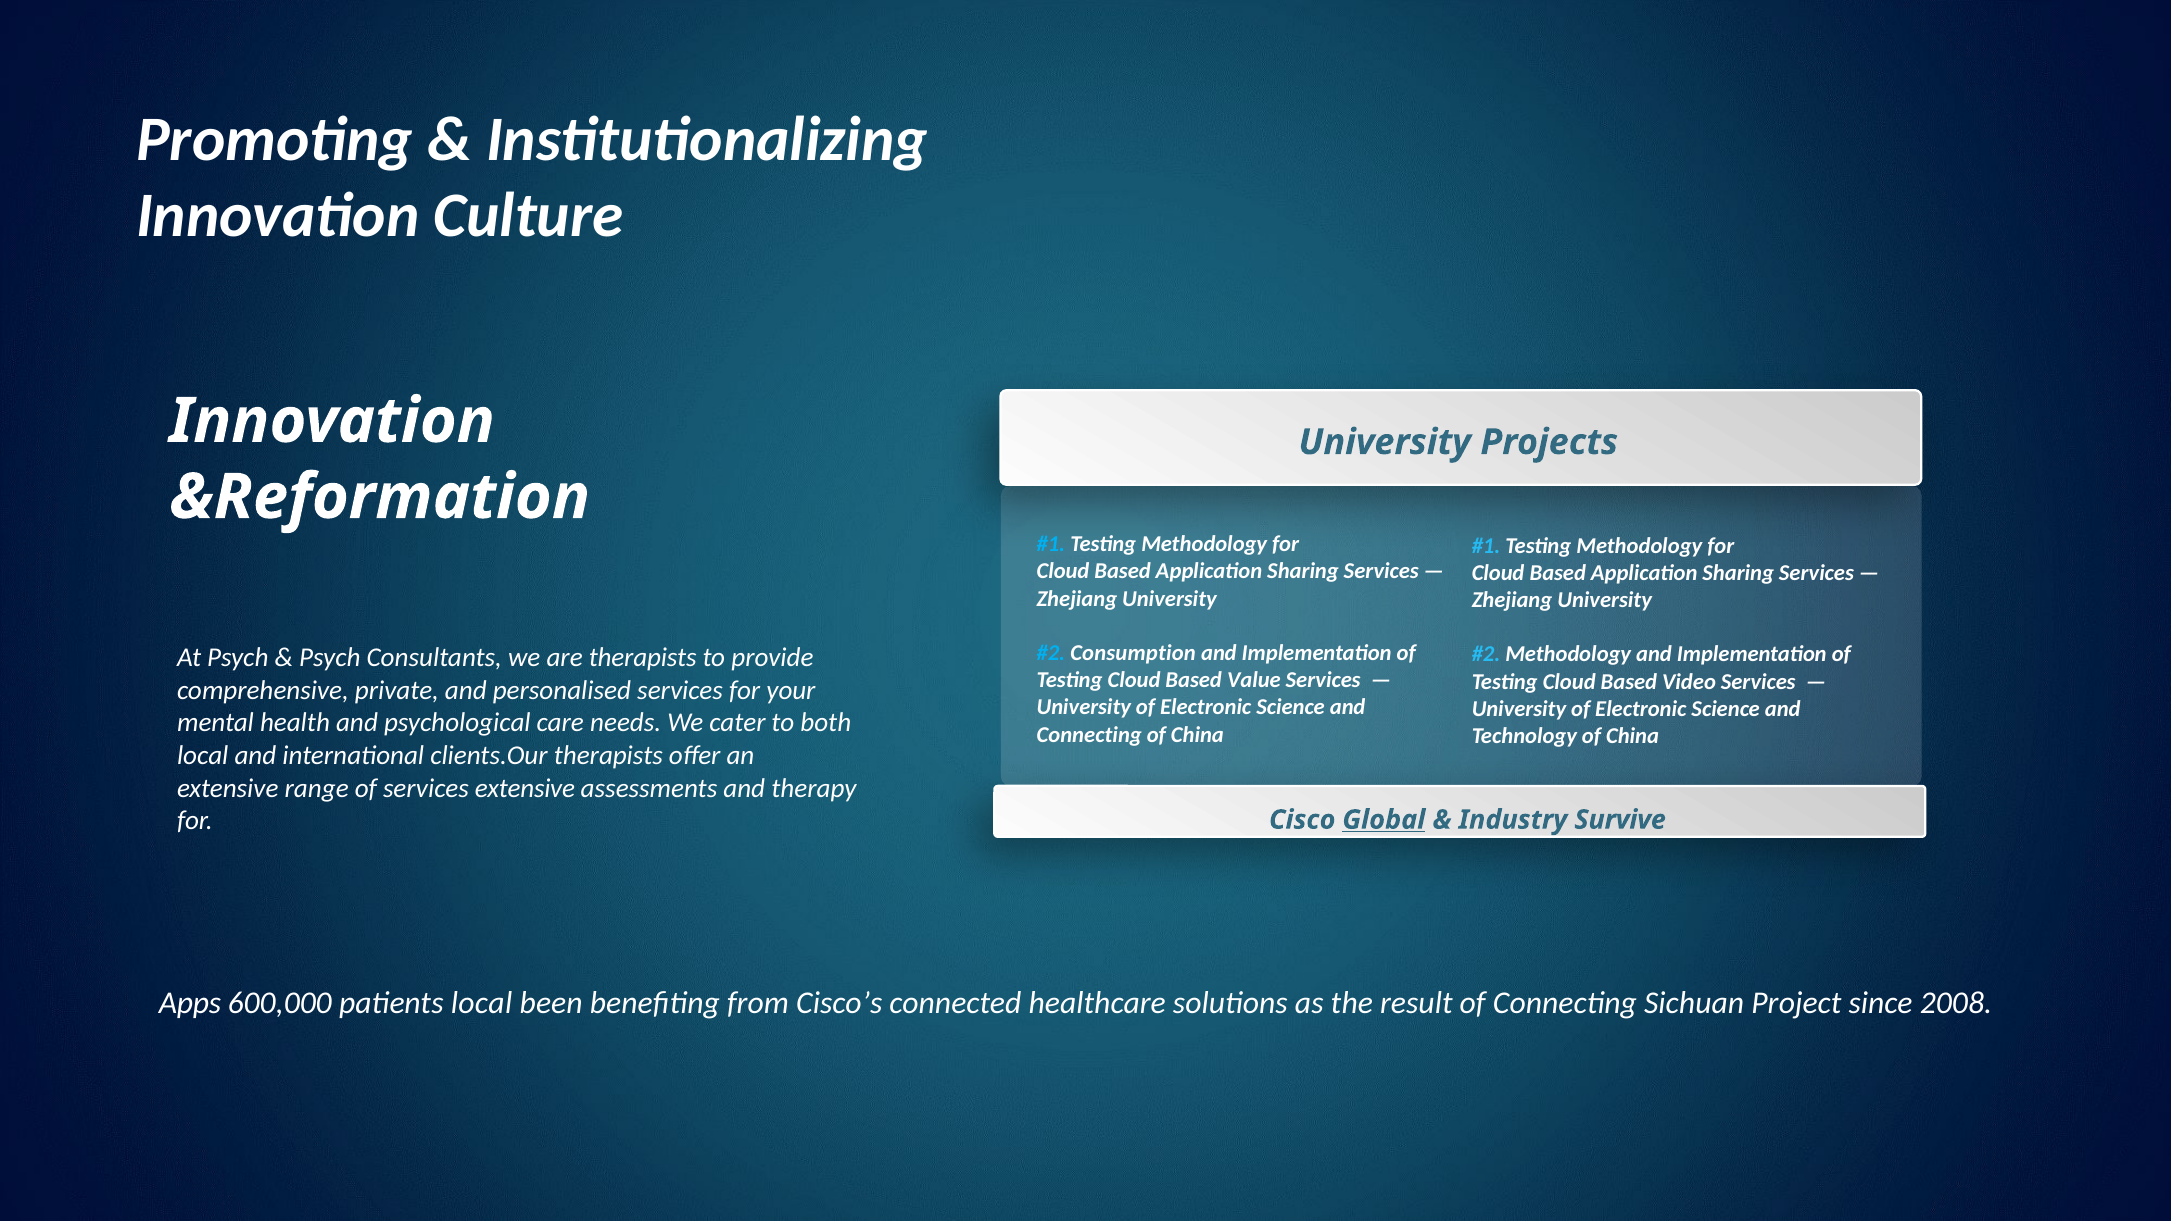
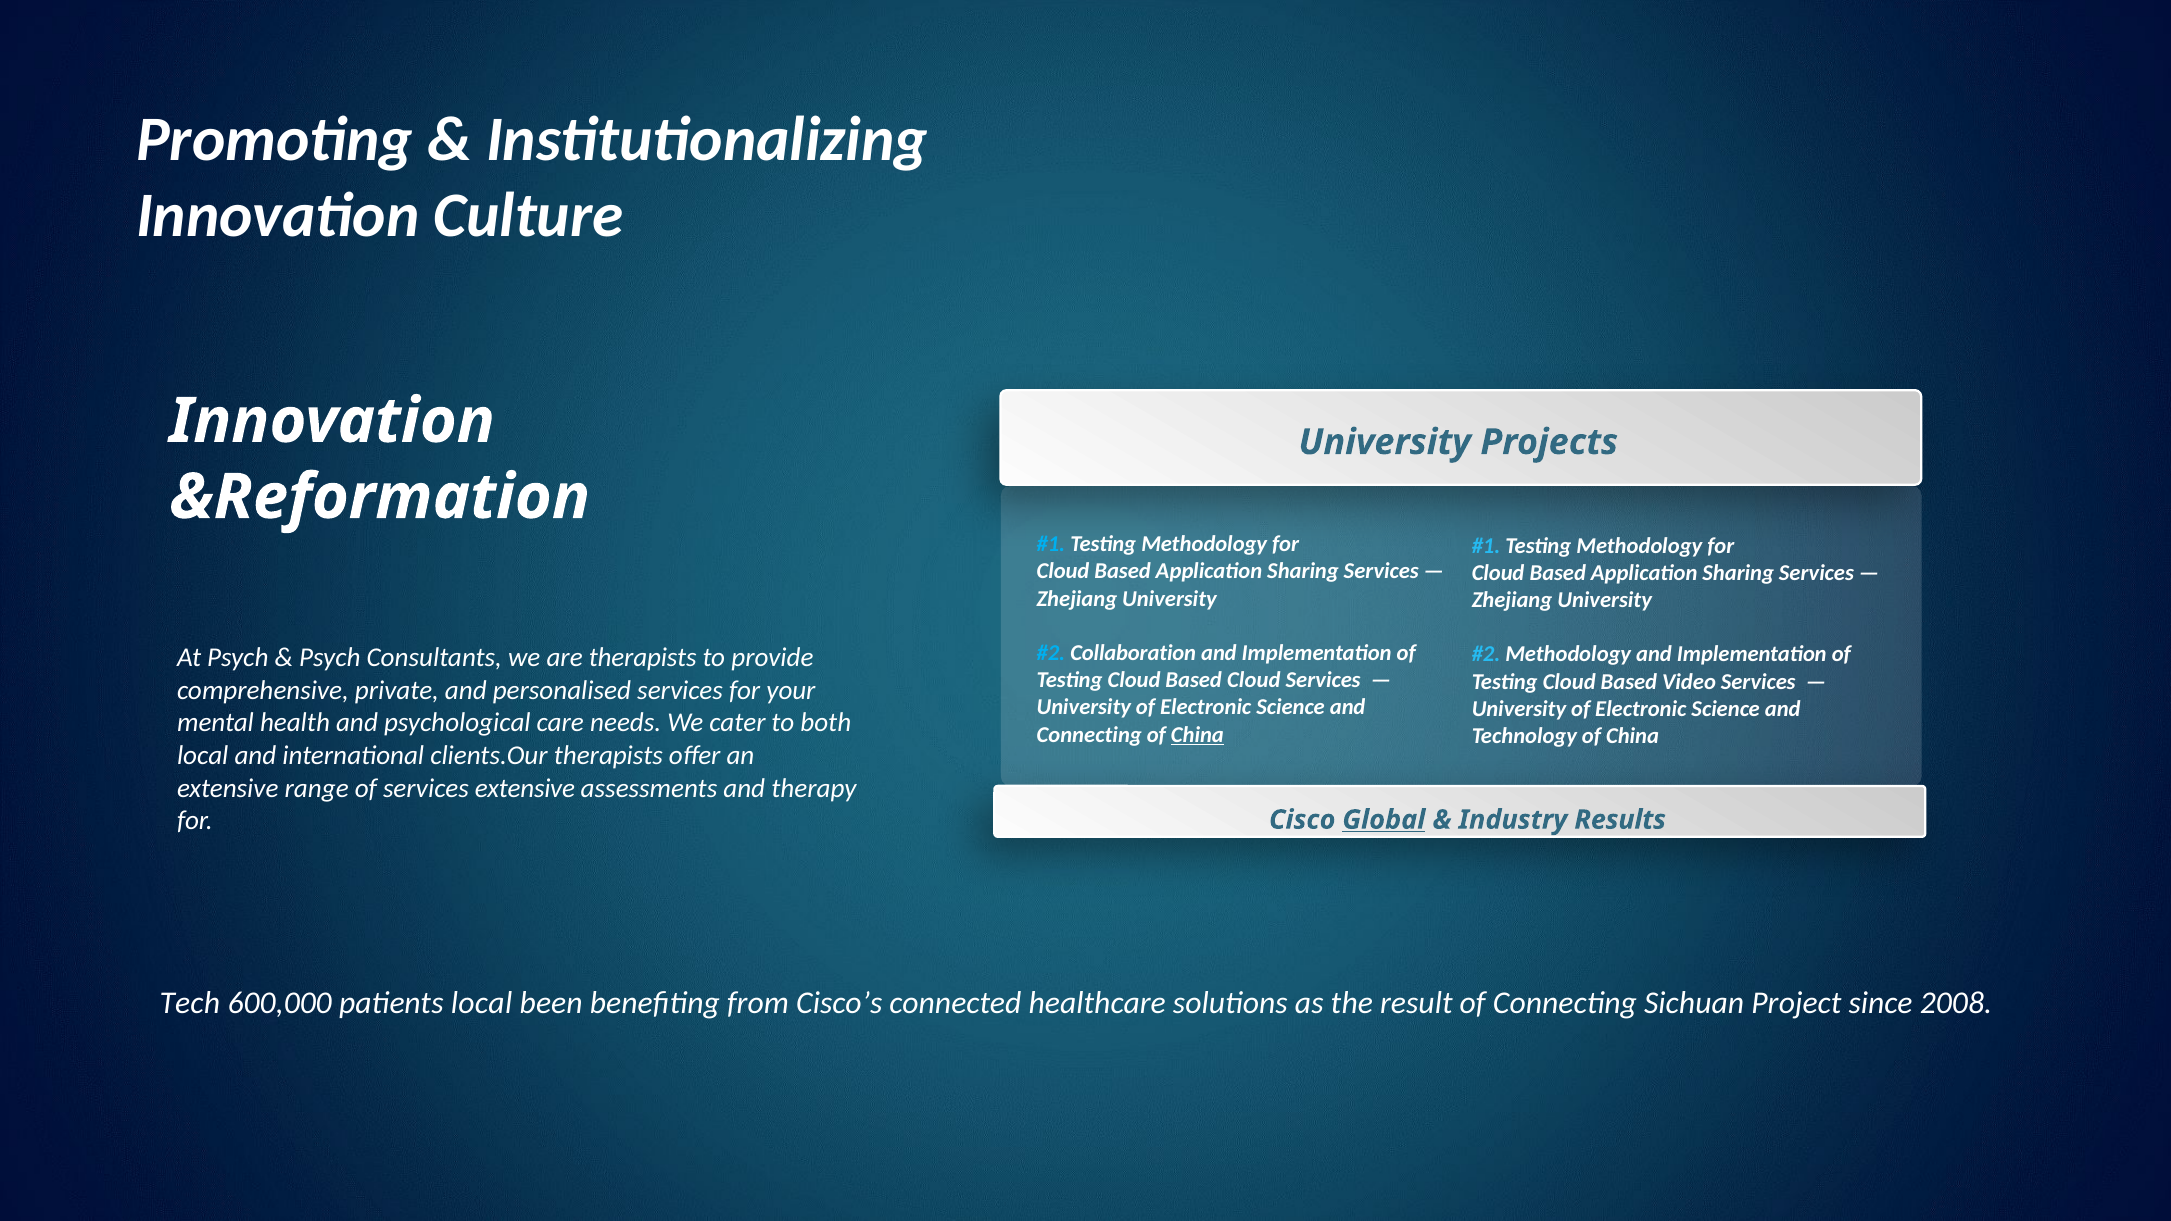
Consumption: Consumption -> Collaboration (1133, 653)
Based Value: Value -> Cloud (1254, 680)
China underline: none -> present (1197, 735)
Survive: Survive -> Results (1620, 820)
Apps: Apps -> Tech (190, 1004)
